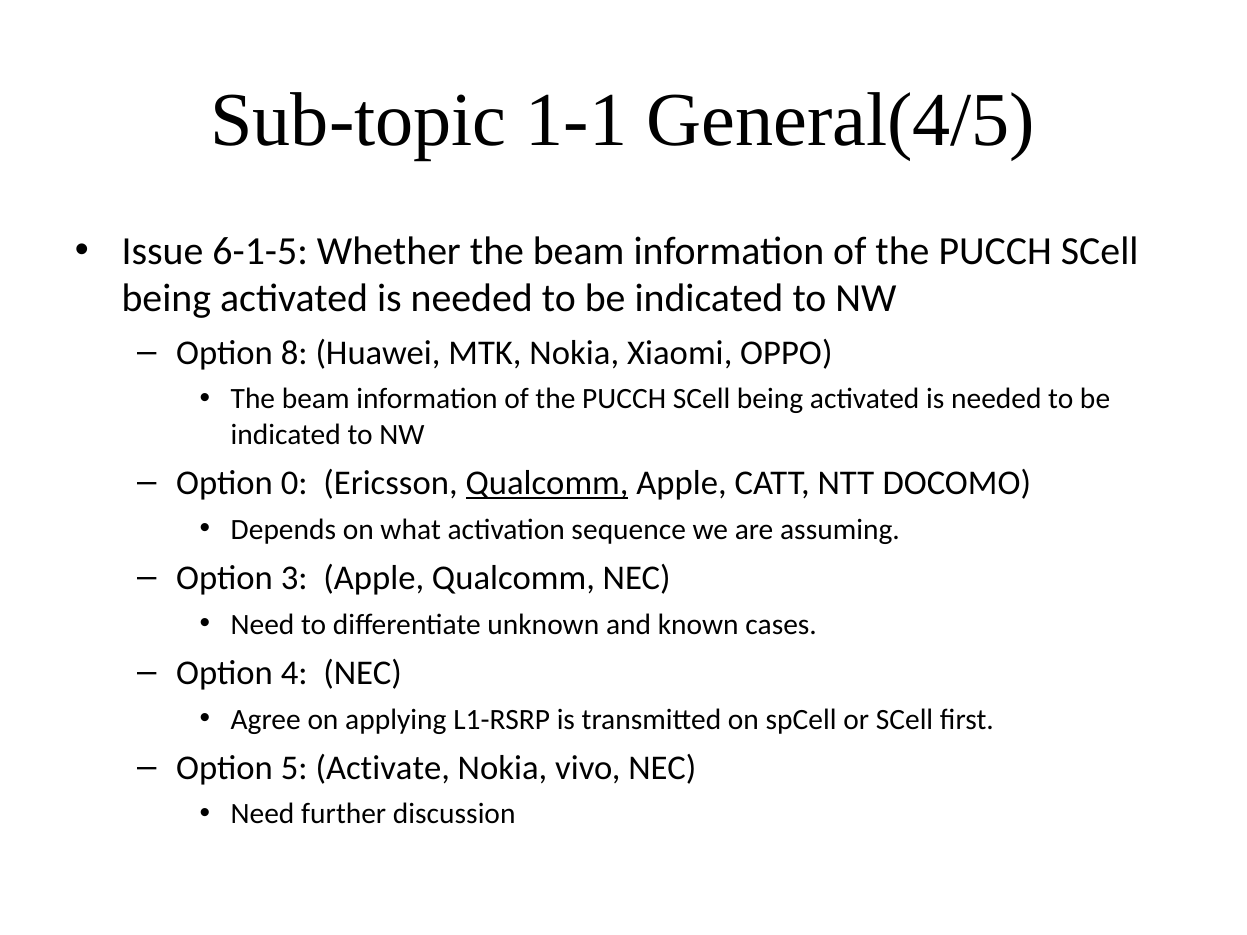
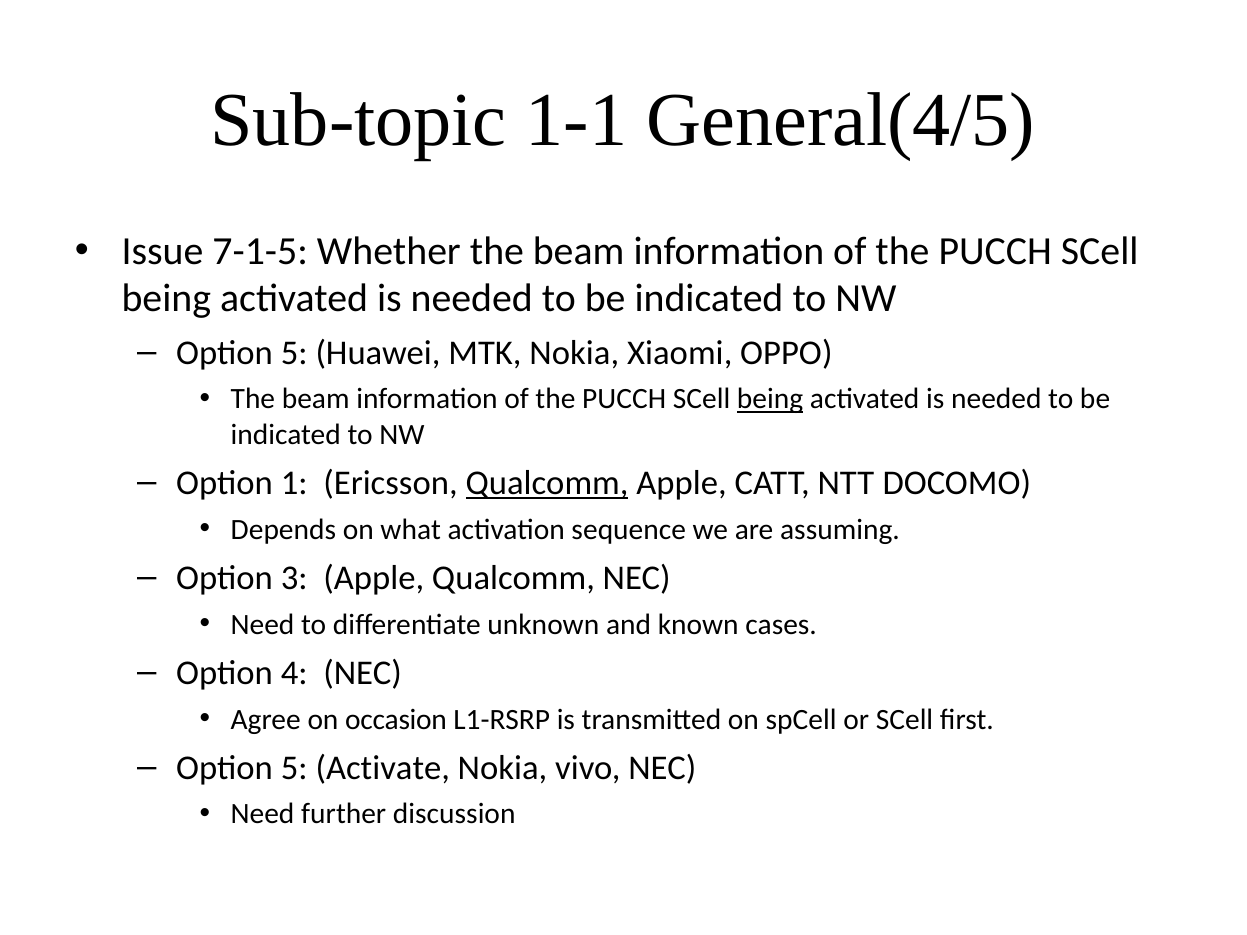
6-1-5: 6-1-5 -> 7-1-5 (260, 251)
8: 8 -> 5 (294, 353)
being underline: none -> present (770, 399)
0: 0 -> 1 (294, 483)
applying: applying -> occasion (396, 720)
